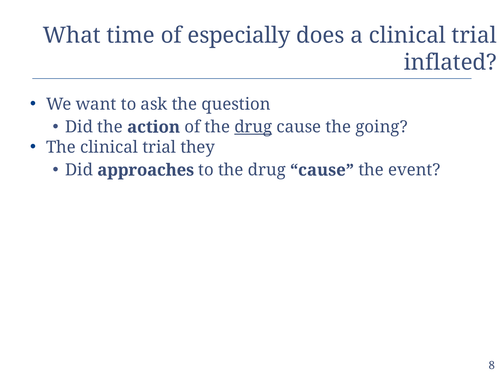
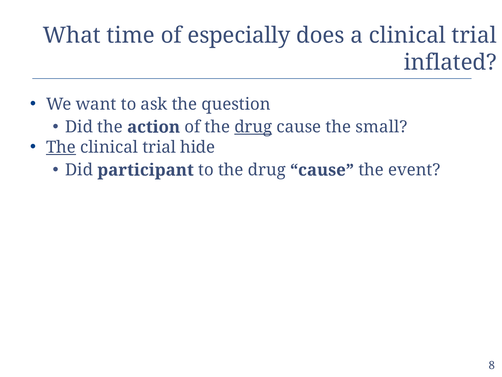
going: going -> small (381, 127)
The underline: none -> present (61, 147)
they: they -> hide (198, 147)
approaches: approaches -> participant (146, 170)
